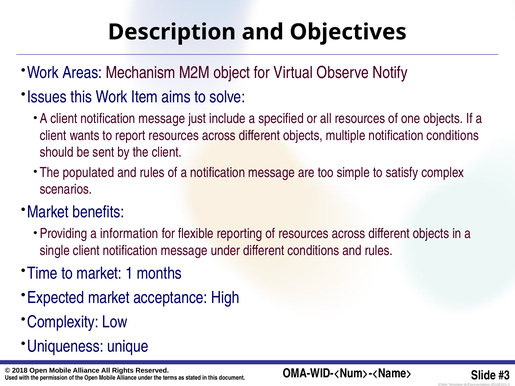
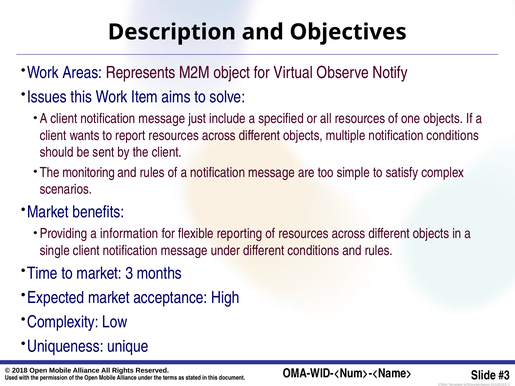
Mechanism: Mechanism -> Represents (141, 73)
populated: populated -> monitoring (89, 173)
1: 1 -> 3 (129, 273)
